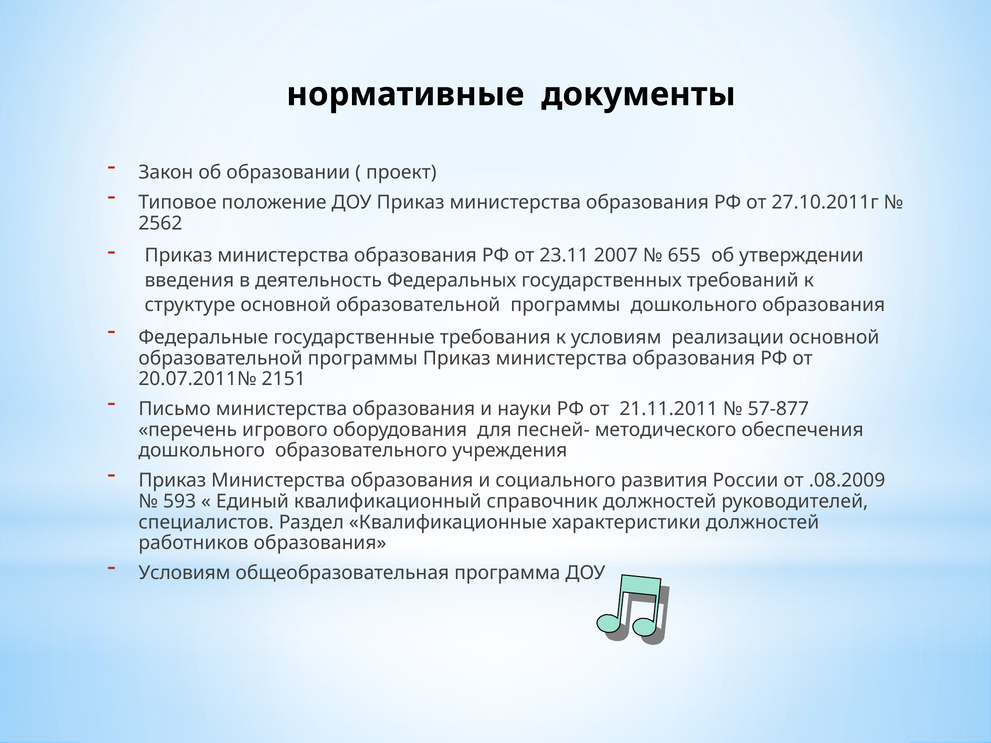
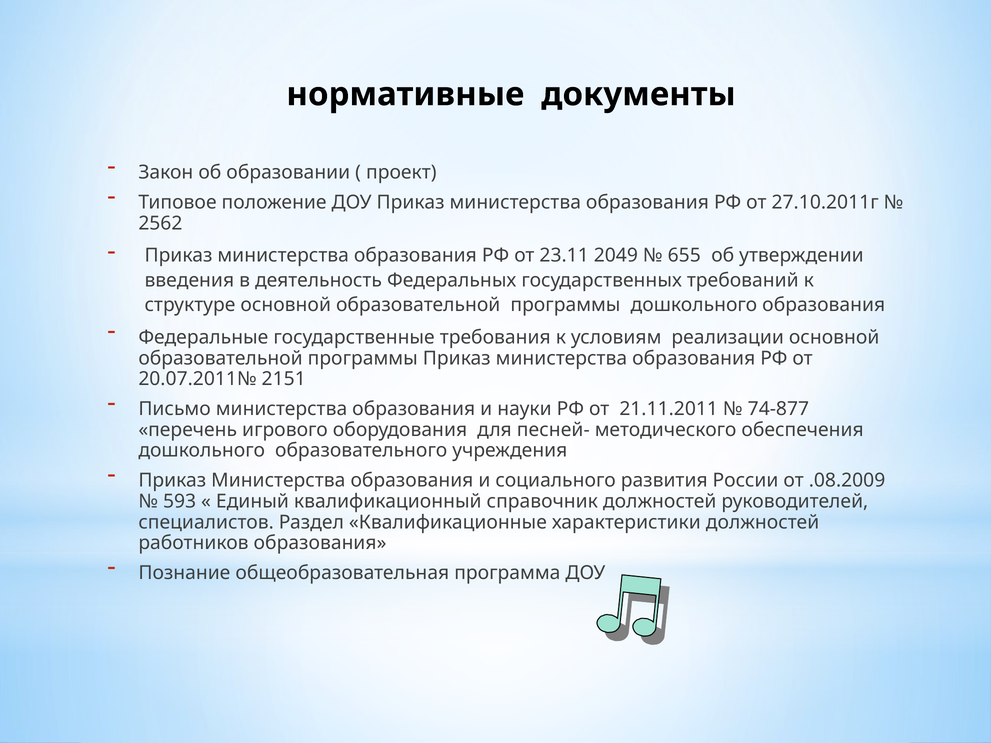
2007: 2007 -> 2049 (616, 255)
57-877: 57-877 -> 74-877 (778, 409)
Условиям: Условиям -> Познание (184, 573)
